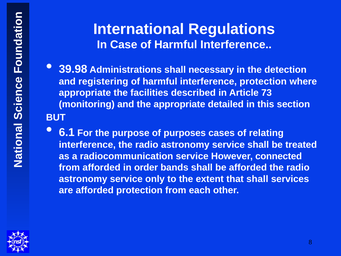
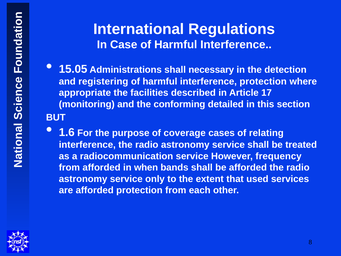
39.98: 39.98 -> 15.05 (73, 69)
73: 73 -> 17 (267, 93)
the appropriate: appropriate -> conforming (179, 104)
6.1: 6.1 -> 1.6 (67, 132)
purposes: purposes -> coverage (185, 133)
connected: connected -> frequency (279, 156)
order: order -> when (146, 167)
that shall: shall -> used (257, 179)
